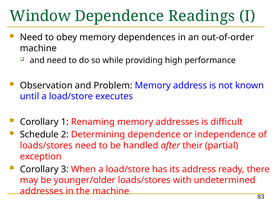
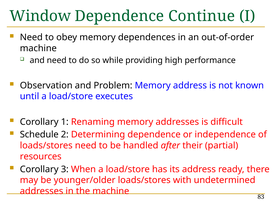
Readings: Readings -> Continue (202, 16)
exception: exception -> resources (41, 157)
